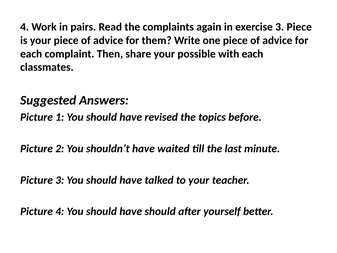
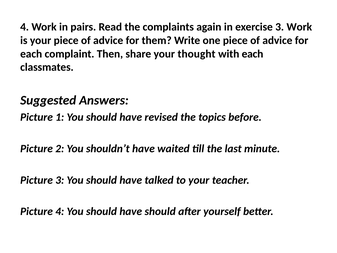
3 Piece: Piece -> Work (299, 27)
possible: possible -> thought (197, 54)
